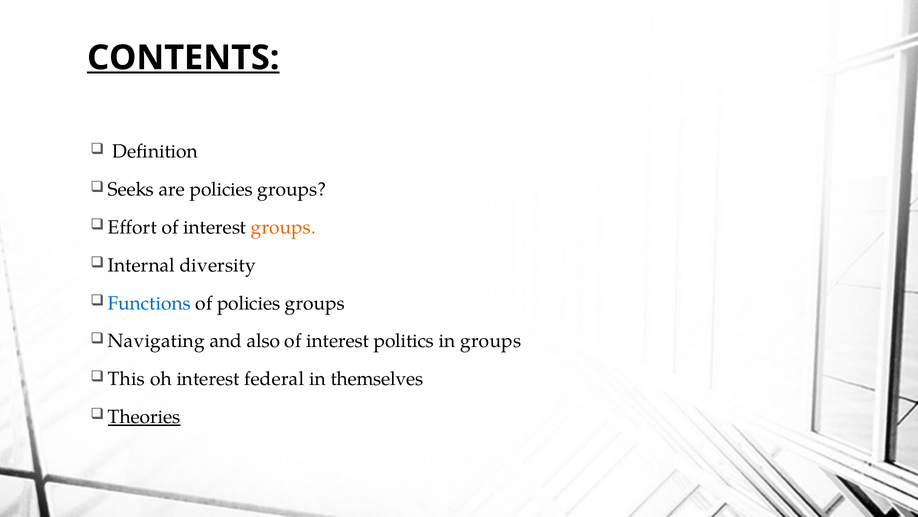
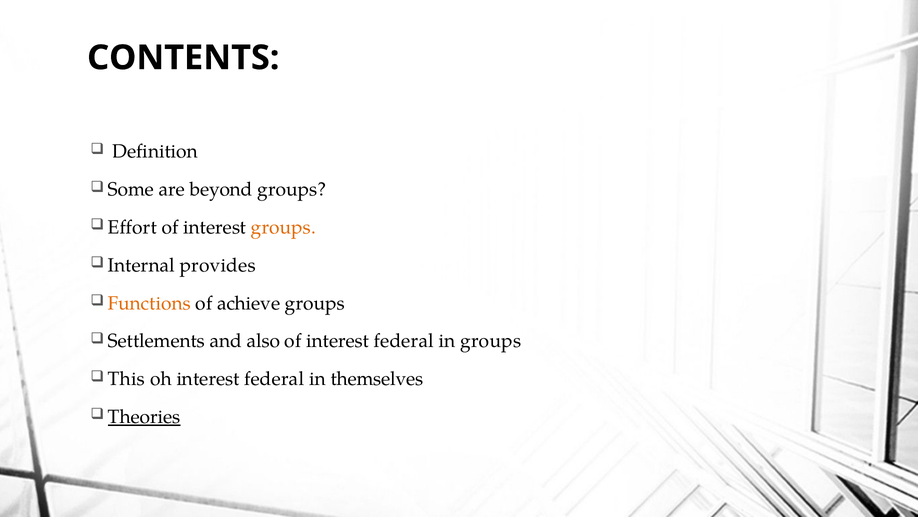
CONTENTS underline: present -> none (183, 58)
Seeks: Seeks -> Some (131, 189)
are policies: policies -> beyond (221, 189)
diversity: diversity -> provides (218, 265)
Functions colour: blue -> orange (149, 303)
of policies: policies -> achieve (249, 303)
Navigating: Navigating -> Settlements (156, 341)
of interest politics: politics -> federal (404, 341)
